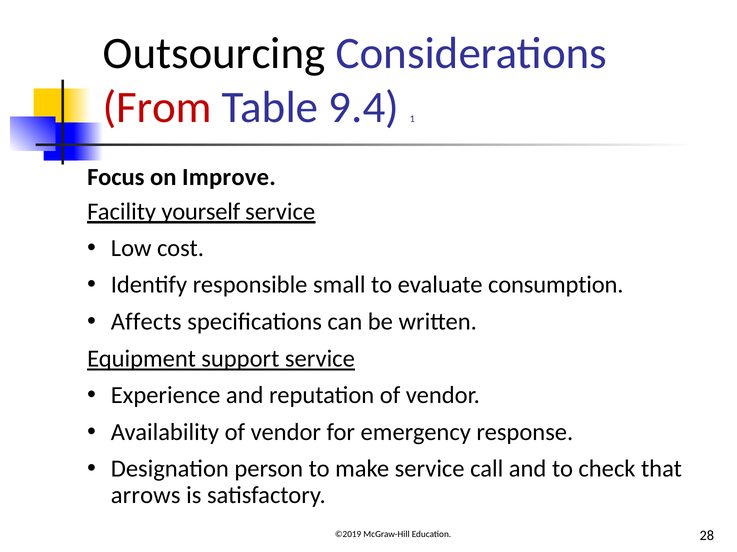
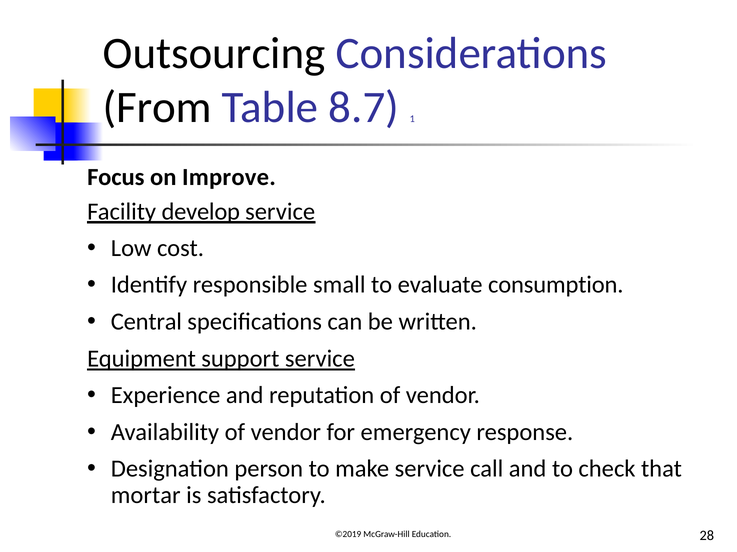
From colour: red -> black (157, 107)
9.4: 9.4 -> 8.7 (364, 107)
yourself: yourself -> develop (201, 212)
Affects: Affects -> Central (146, 322)
arrows: arrows -> mortar (146, 496)
